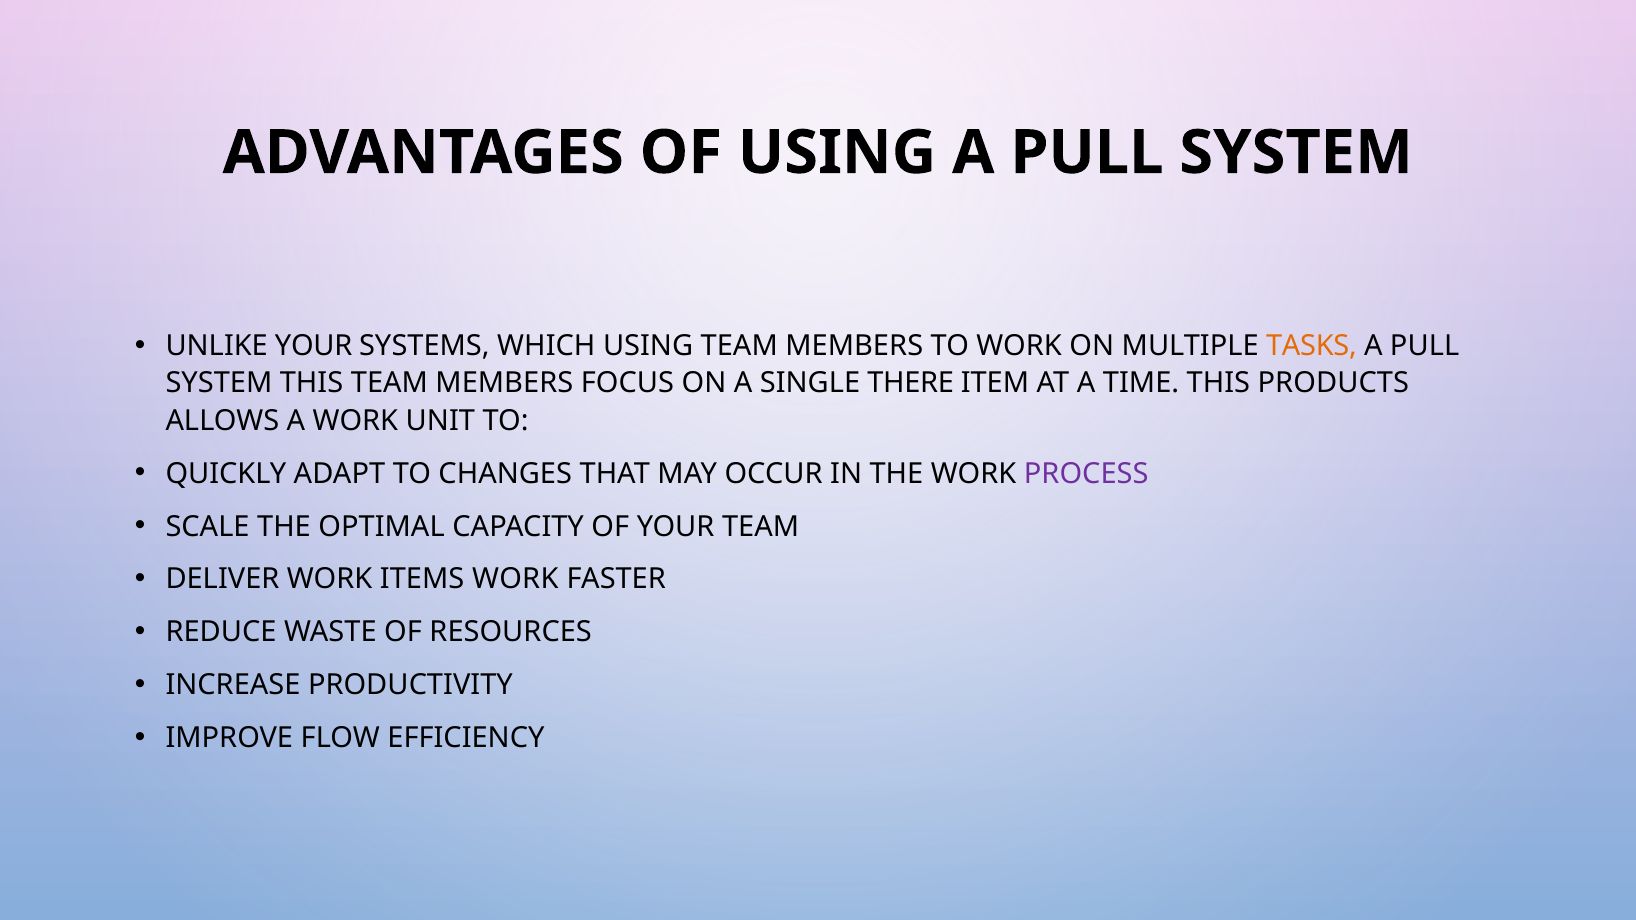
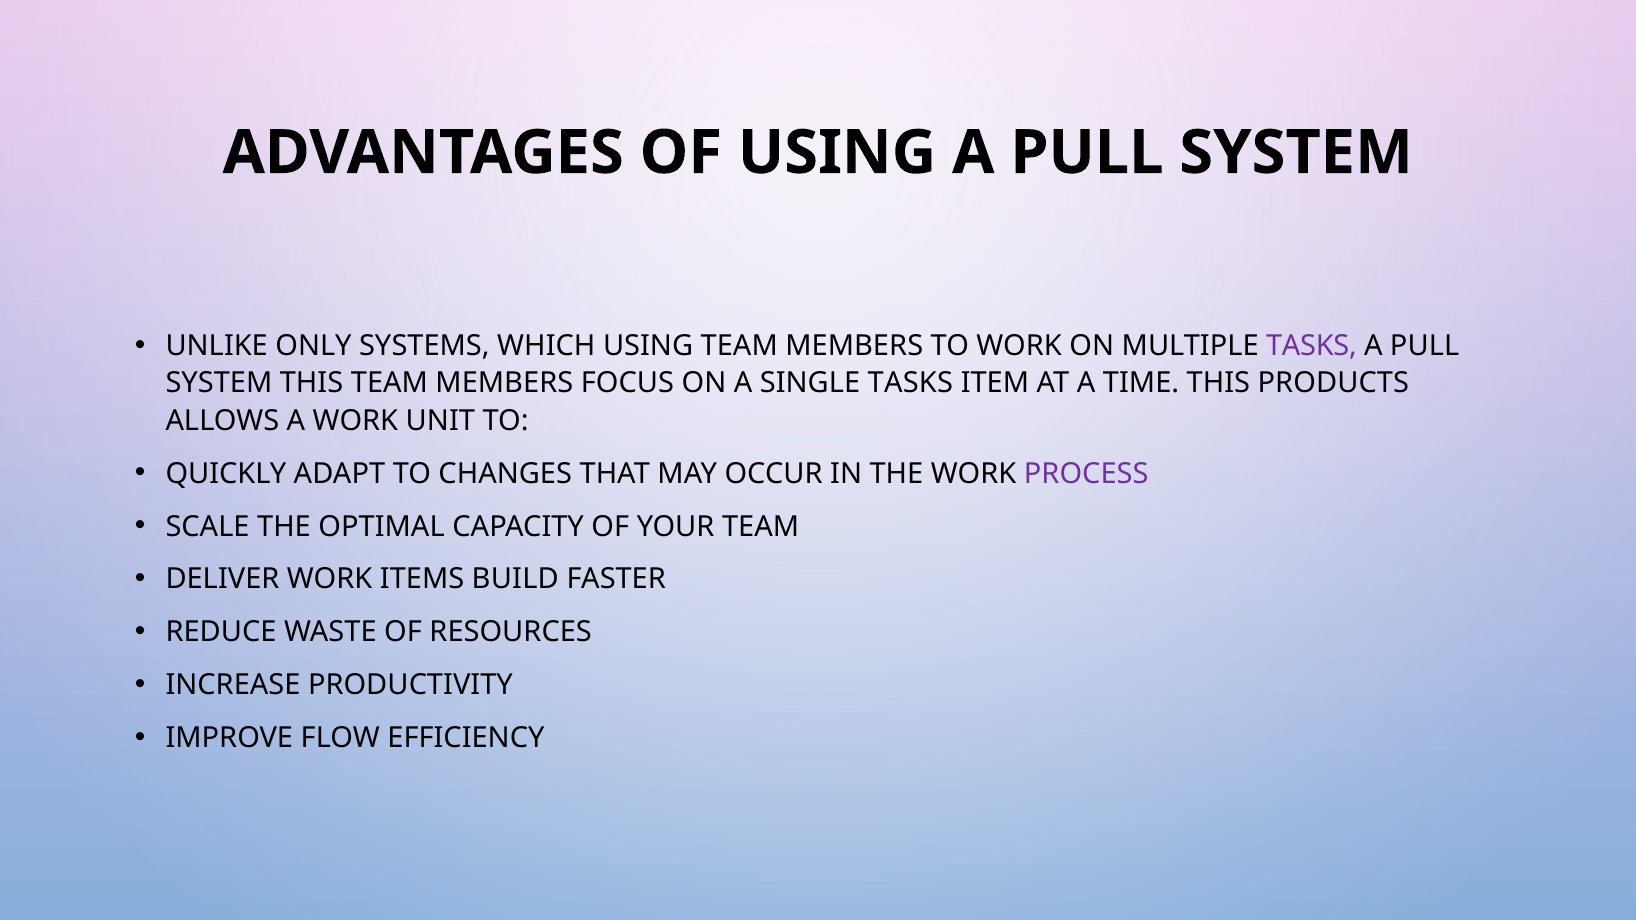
UNLIKE YOUR: YOUR -> ONLY (314, 346)
TASKS colour: orange -> purple (1312, 346)
SINGLE THERE: THERE -> TASKS (910, 383)
ITEMS WORK: WORK -> BUILD (515, 580)
